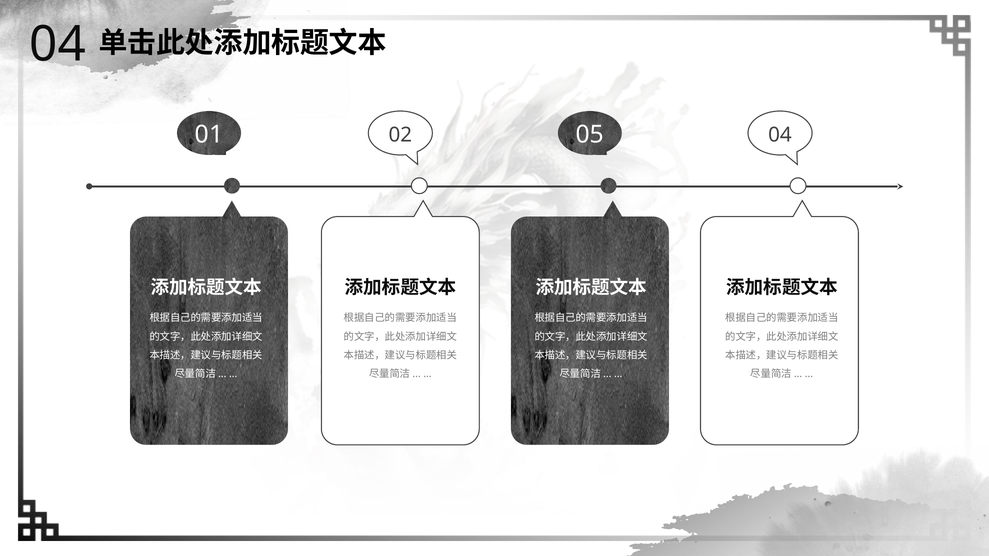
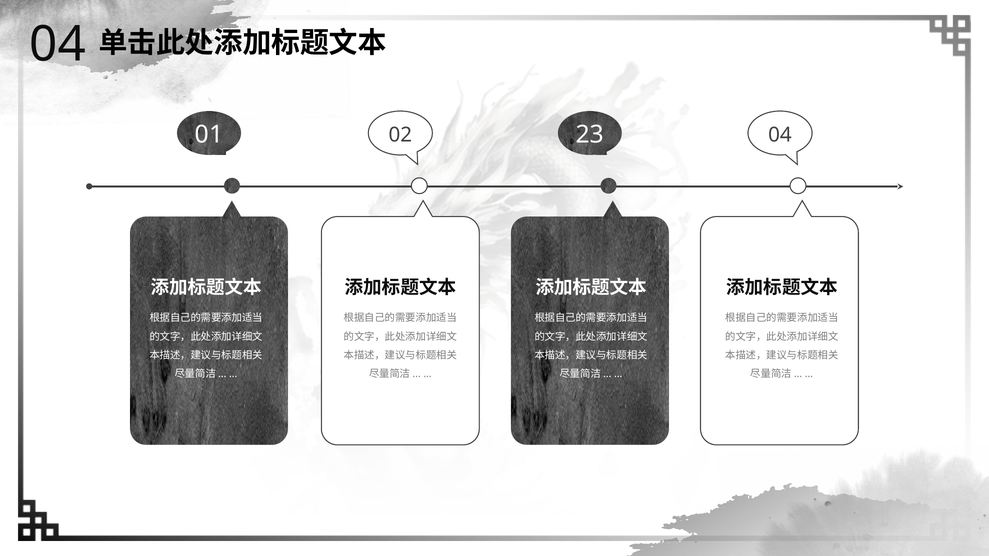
05: 05 -> 23 (590, 135)
